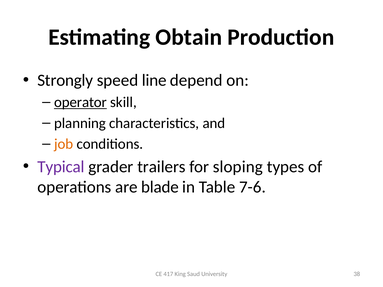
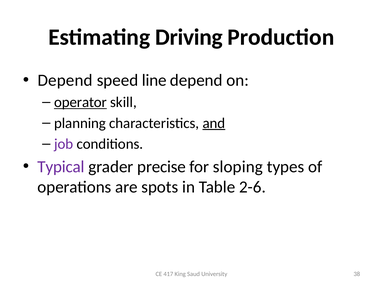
Obtain: Obtain -> Driving (189, 37)
Strongly: Strongly -> Depend (65, 80)
and underline: none -> present (214, 123)
job colour: orange -> purple (64, 144)
trailers: trailers -> precise (161, 167)
blade: blade -> spots (160, 187)
7-6: 7-6 -> 2-6 (252, 187)
